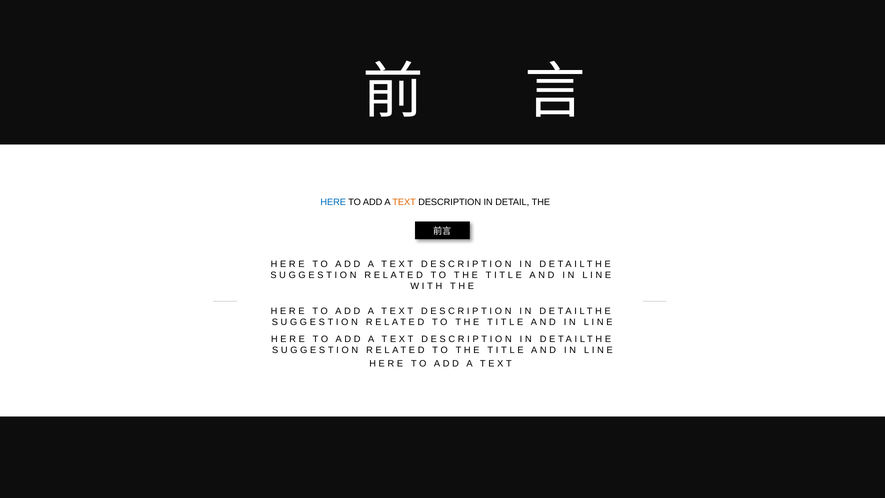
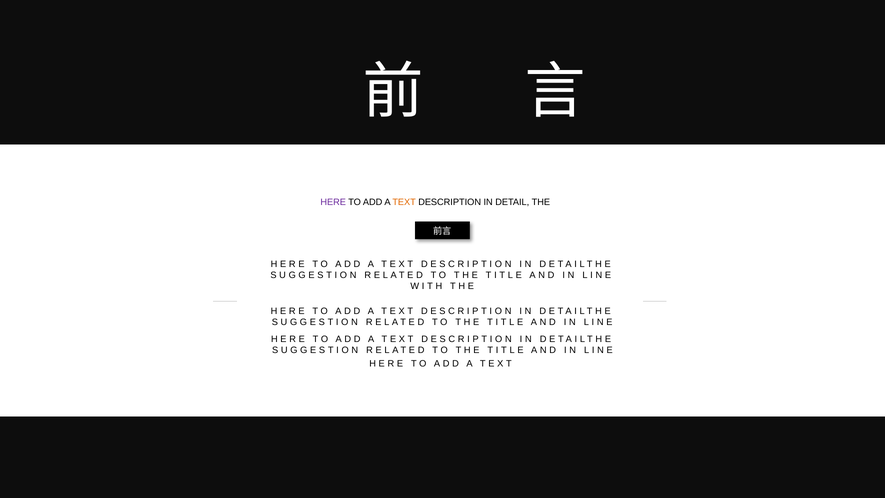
HERE colour: blue -> purple (333, 202)
